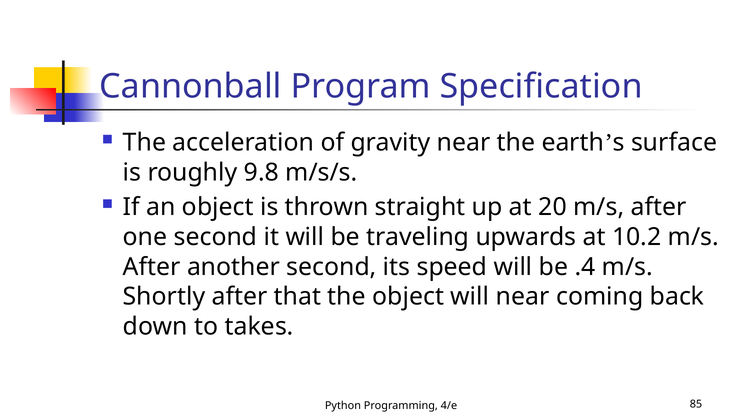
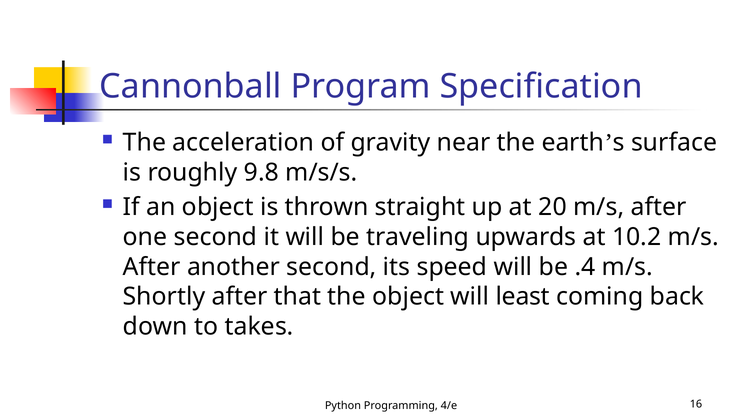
will near: near -> least (523, 297)
85: 85 -> 16 (696, 404)
